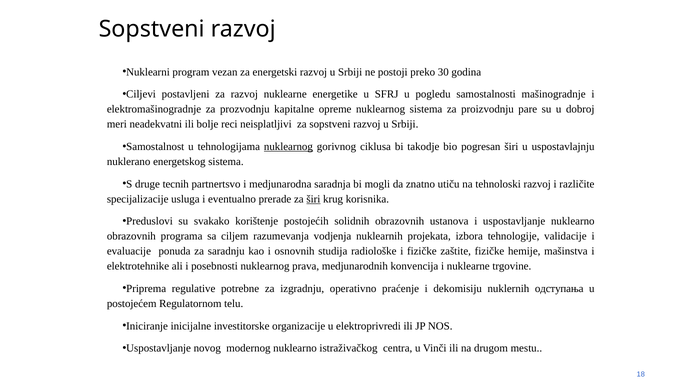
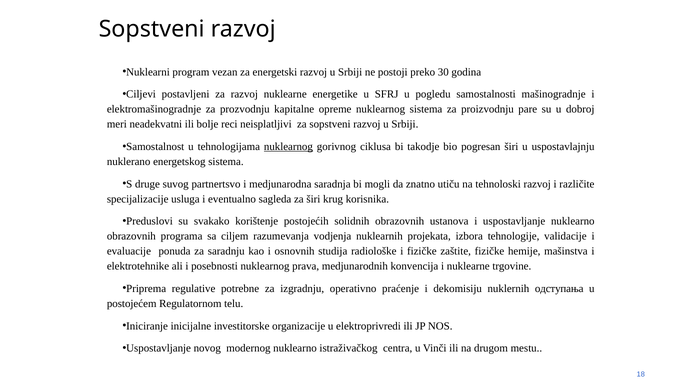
tecnih: tecnih -> suvog (176, 184)
prerade: prerade -> sagleda (275, 199)
širi underline: present -> none (313, 199)
